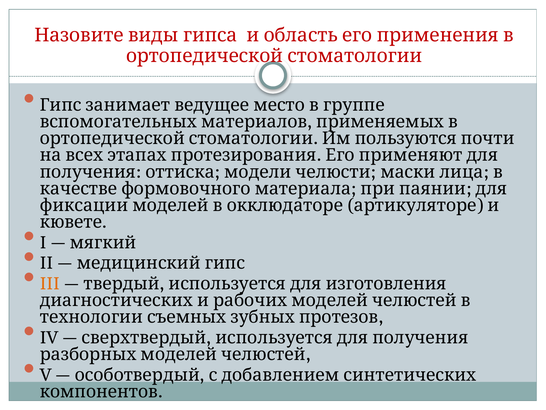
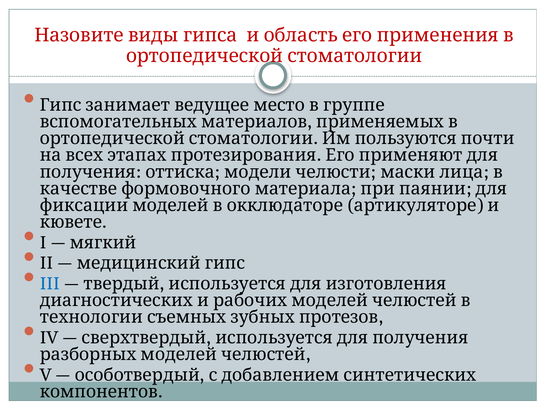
III colour: orange -> blue (50, 283)
